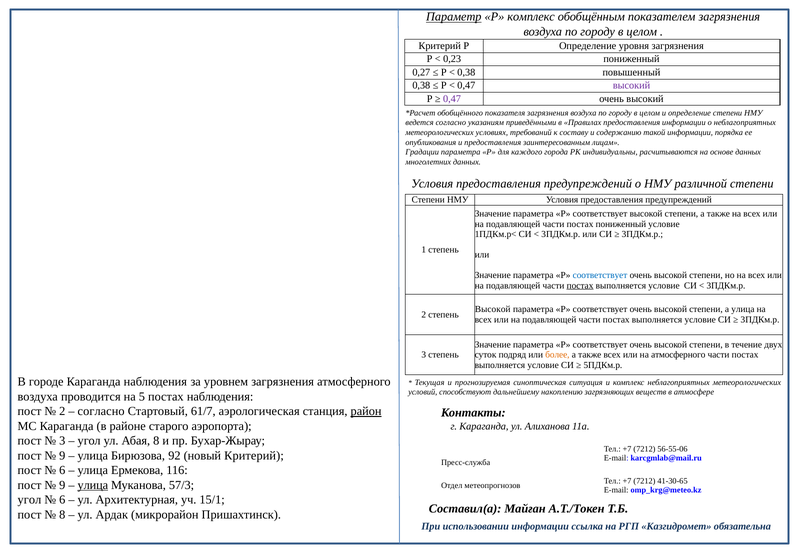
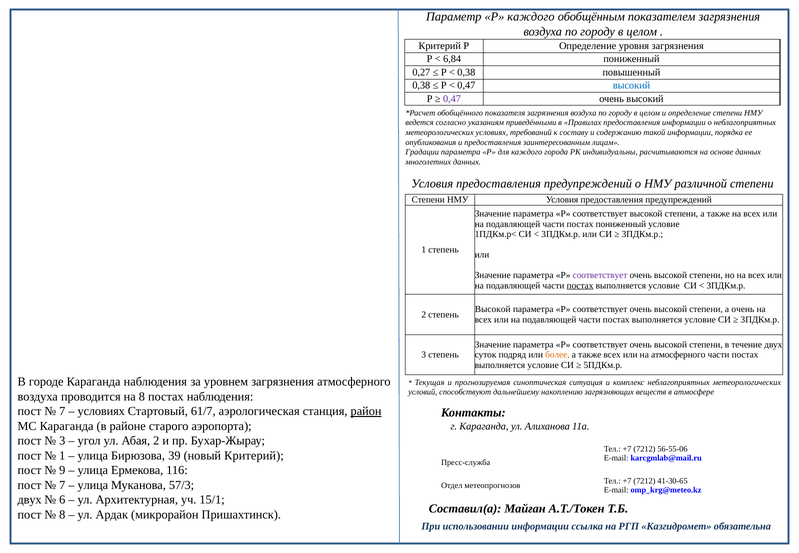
Параметр underline: present -> none (454, 17)
Р комплекс: комплекс -> каждого (531, 17)
0,23: 0,23 -> 6,84 (452, 59)
высокий colour: purple -> blue (632, 85)
соответствует colour: blue -> purple (600, 275)
а улица: улица -> очень (743, 309)
на 5: 5 -> 8 (142, 397)
2: 2 -> 7 (62, 411)
согласно: согласно -> условиях (101, 411)
Абая 8: 8 -> 2 (156, 441)
9: 9 -> 1 (62, 456)
92: 92 -> 39 (174, 456)
6: 6 -> 9 (62, 470)
9: 9 -> 7 (62, 485)
улица underline: present -> none (93, 485)
угол: угол -> двух (30, 500)
